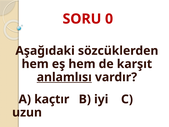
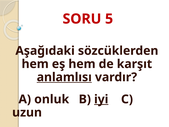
0: 0 -> 5 (109, 19)
kaçtır: kaçtır -> onluk (52, 99)
iyi underline: none -> present (101, 99)
